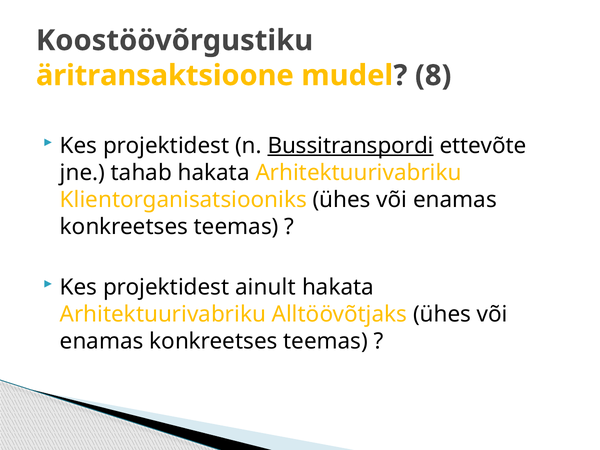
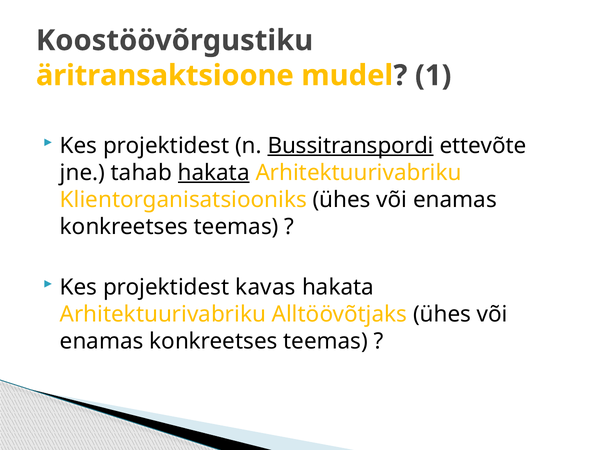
8: 8 -> 1 (433, 76)
hakata underline: none -> present (214, 173)
ainult: ainult -> kavas (266, 287)
